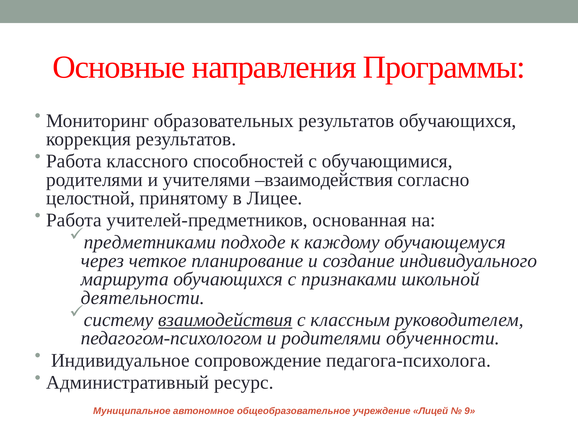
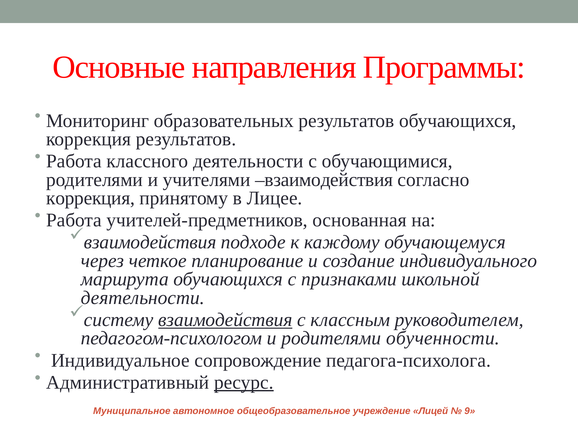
классного способностей: способностей -> деятельности (248, 161)
целостной: целостной -> коррекция (91, 198)
предметниками: предметниками -> взаимодействия (150, 243)
ресурс underline: none -> present (244, 383)
